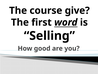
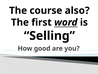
give: give -> also (77, 10)
